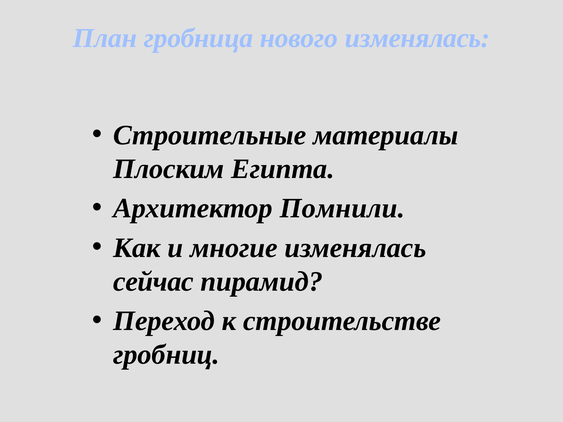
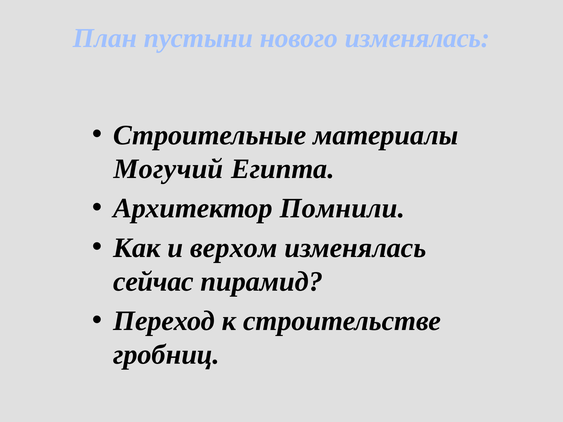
гробница: гробница -> пустыни (199, 38)
Плоским: Плоским -> Могучий (168, 169)
многие: многие -> верхом (234, 248)
